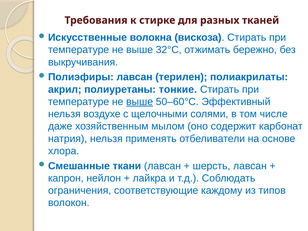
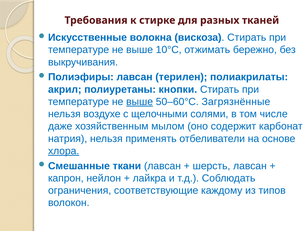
32°C: 32°C -> 10°C (169, 50)
тонкие: тонкие -> кнопки (178, 89)
Эффективный: Эффективный -> Загрязнённые (236, 102)
хлора underline: none -> present (64, 151)
